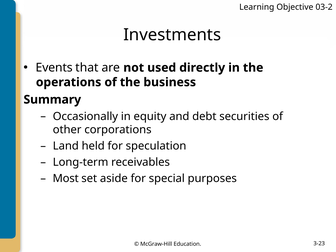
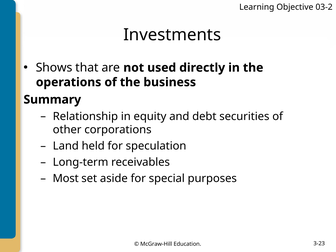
Events: Events -> Shows (54, 68)
Occasionally: Occasionally -> Relationship (85, 116)
